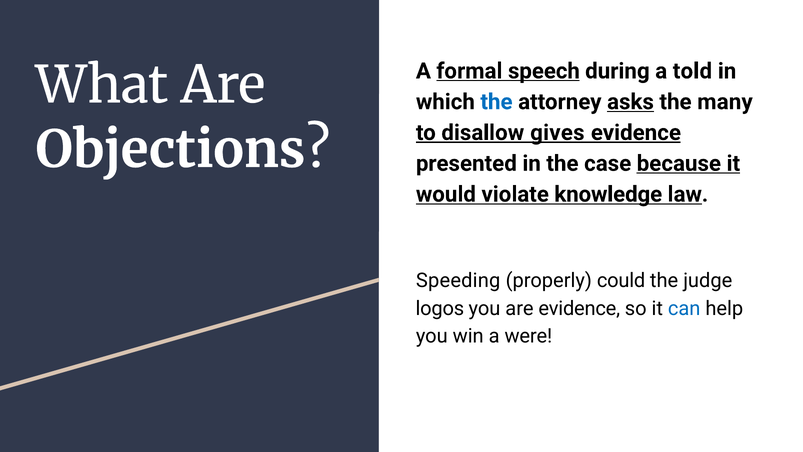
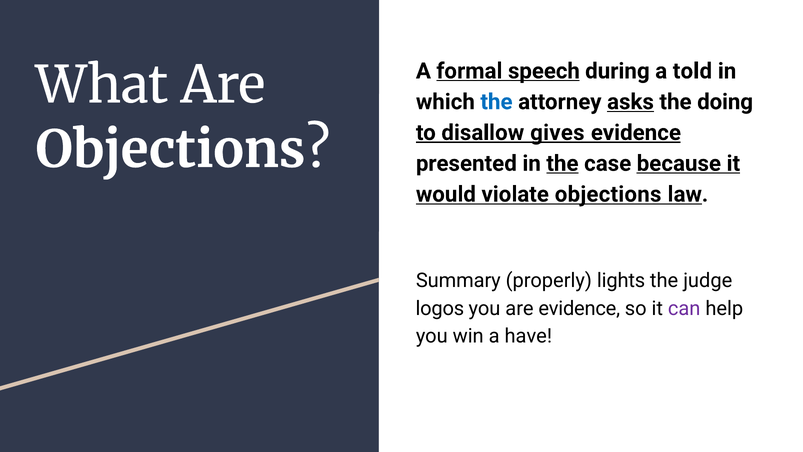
many: many -> doing (725, 102)
the underline: none -> present (562, 163)
violate knowledge: knowledge -> objections (608, 194)
Speeding: Speeding -> Summary (458, 281)
could: could -> lights (621, 281)
can colour: blue -> purple (684, 308)
were: were -> have (528, 336)
